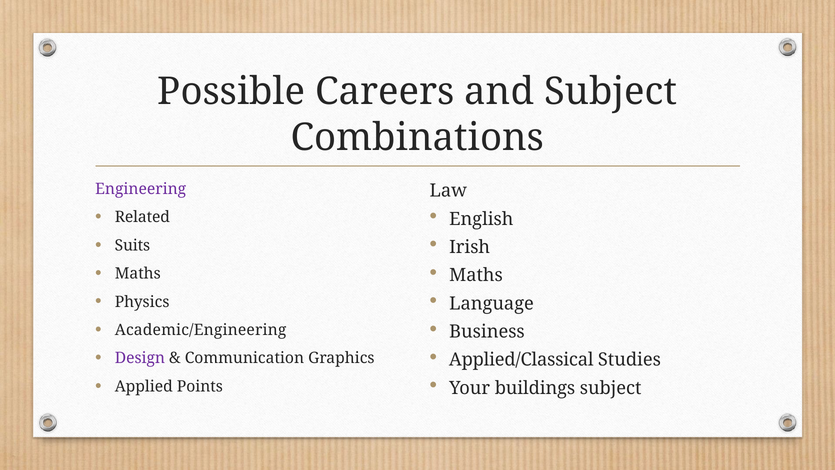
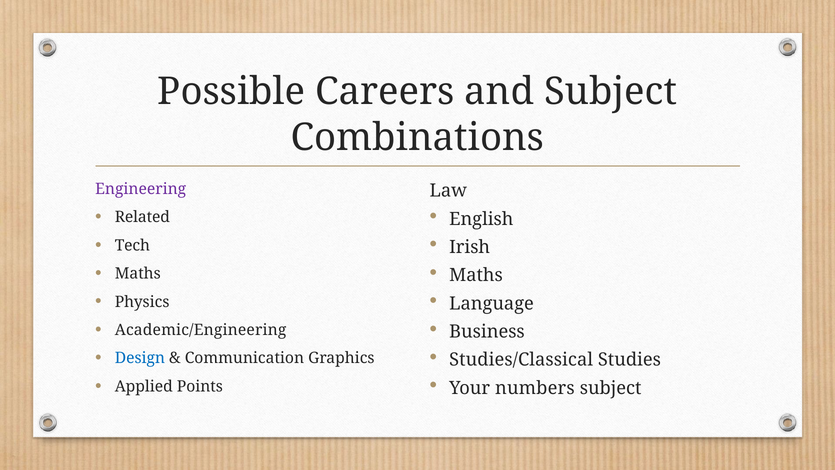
Suits: Suits -> Tech (132, 245)
Applied/Classical: Applied/Classical -> Studies/Classical (521, 360)
Design colour: purple -> blue (140, 358)
buildings: buildings -> numbers (535, 388)
